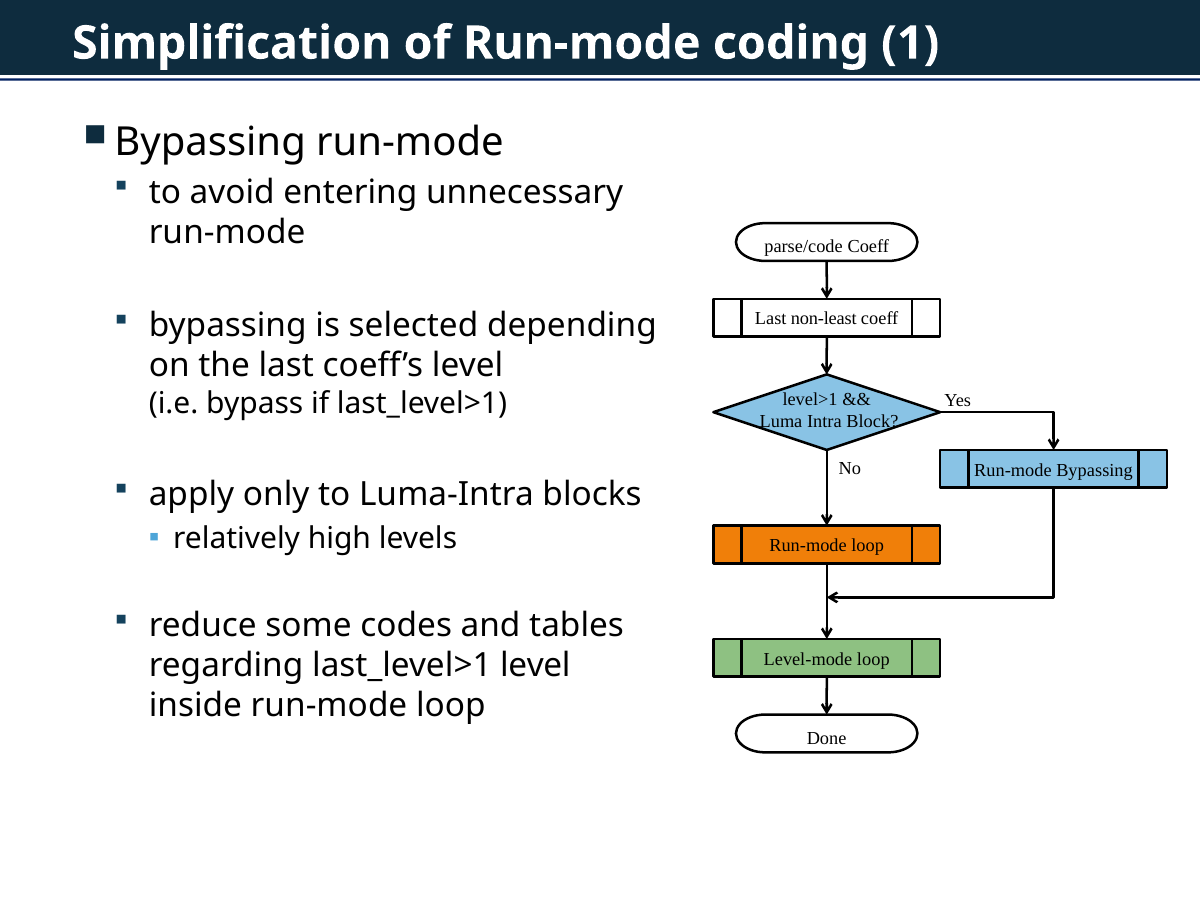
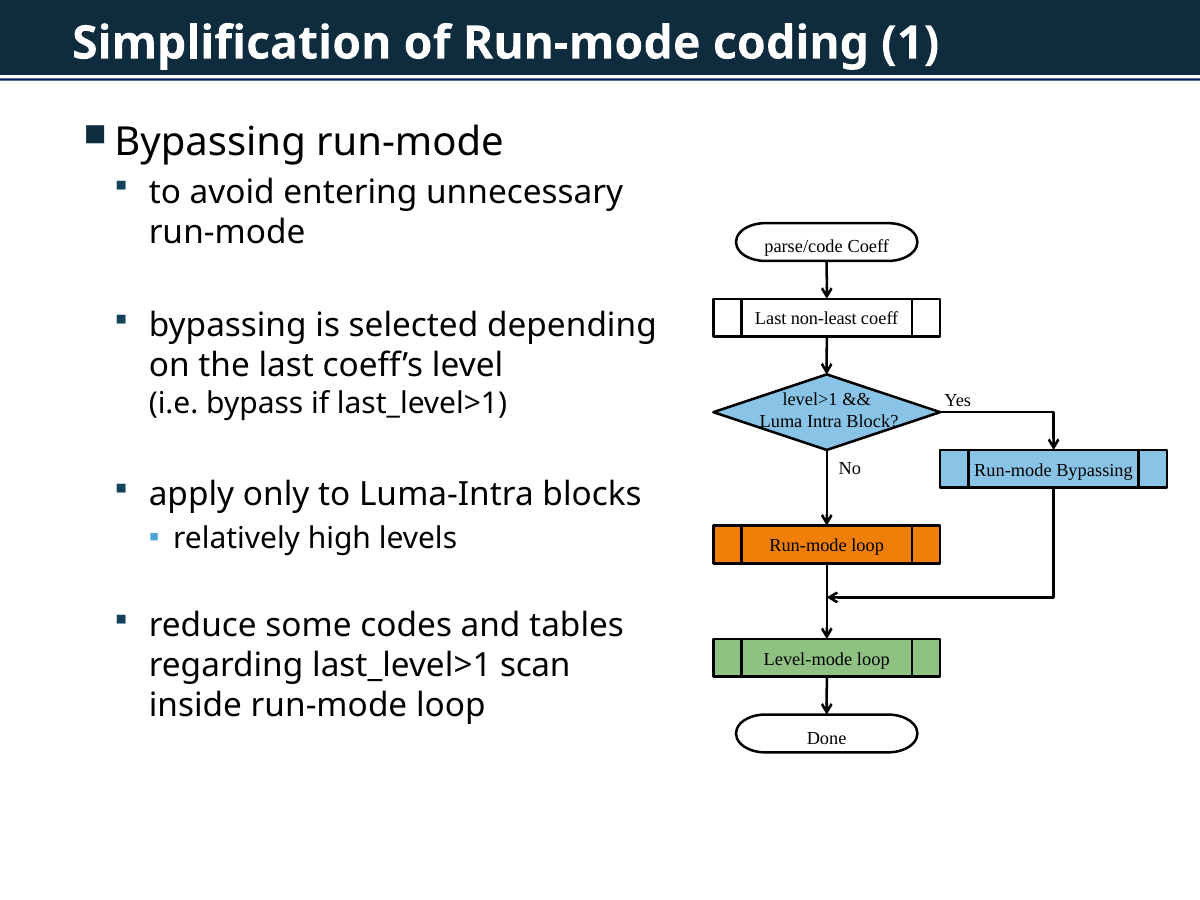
last_level>1 level: level -> scan (535, 666)
